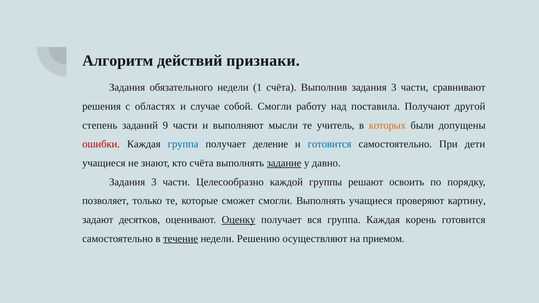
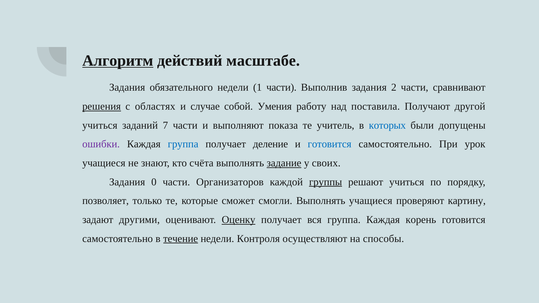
Алгоритм underline: none -> present (118, 61)
признаки: признаки -> масштабе (263, 61)
1 счёта: счёта -> части (281, 88)
Выполнив задания 3: 3 -> 2 (394, 88)
решения underline: none -> present (102, 106)
собой Смогли: Смогли -> Умения (275, 106)
степень: степень -> учиться (100, 125)
9: 9 -> 7 (165, 125)
мысли: мысли -> показа (283, 125)
которых colour: orange -> blue (387, 125)
ошибки colour: red -> purple (101, 144)
дети: дети -> урок (475, 144)
давно: давно -> своих (326, 163)
3: 3 -> 0 (154, 182)
Целесообразно: Целесообразно -> Организаторов (230, 182)
группы underline: none -> present (326, 182)
решают освоить: освоить -> учиться (407, 182)
десятков: десятков -> другими (139, 220)
Решению: Решению -> Контроля (258, 239)
приемом: приемом -> способы (383, 239)
